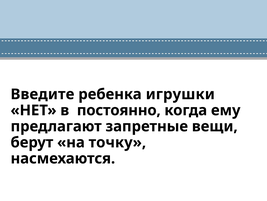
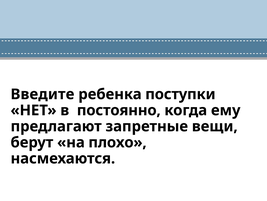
игрушки: игрушки -> поступки (180, 94)
точку: точку -> плохо (117, 142)
